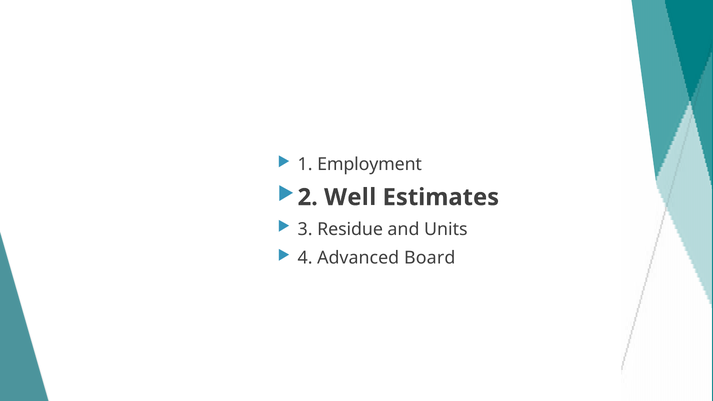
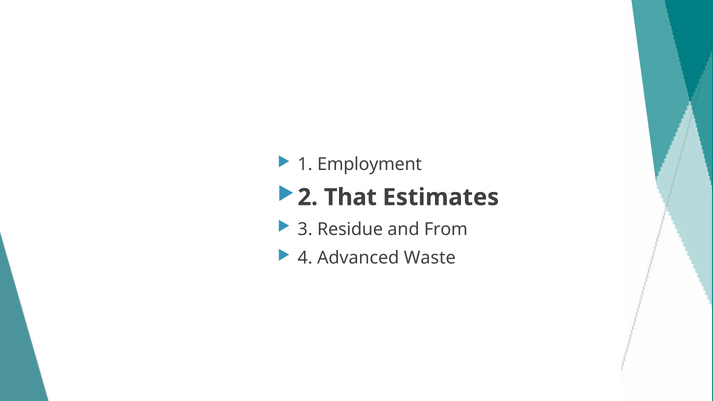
Well: Well -> That (350, 197)
Units: Units -> From (446, 229)
Board: Board -> Waste (430, 258)
